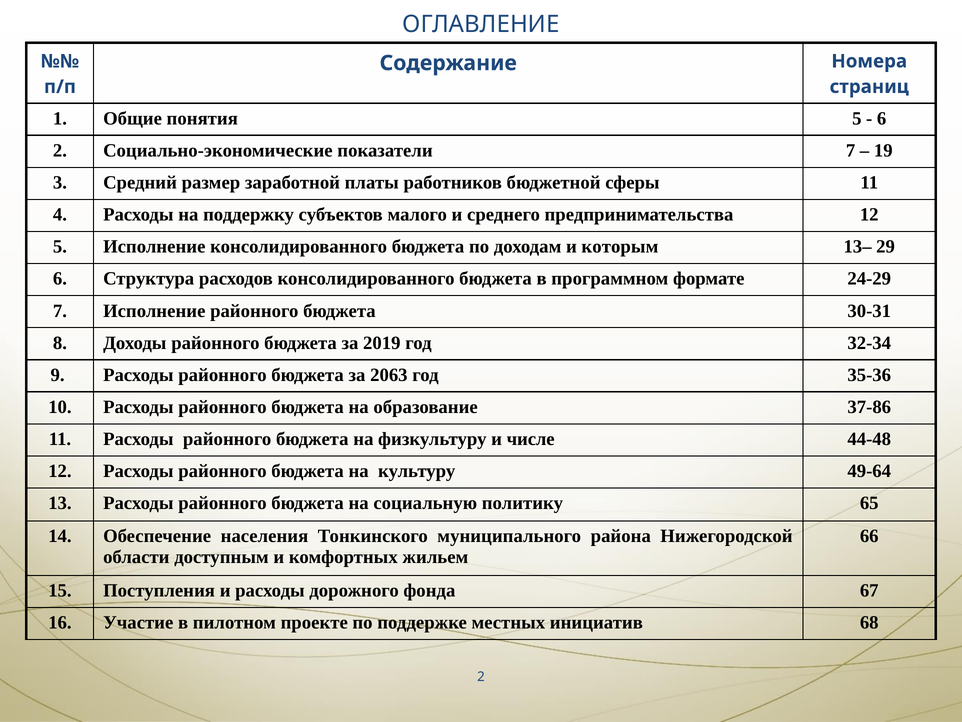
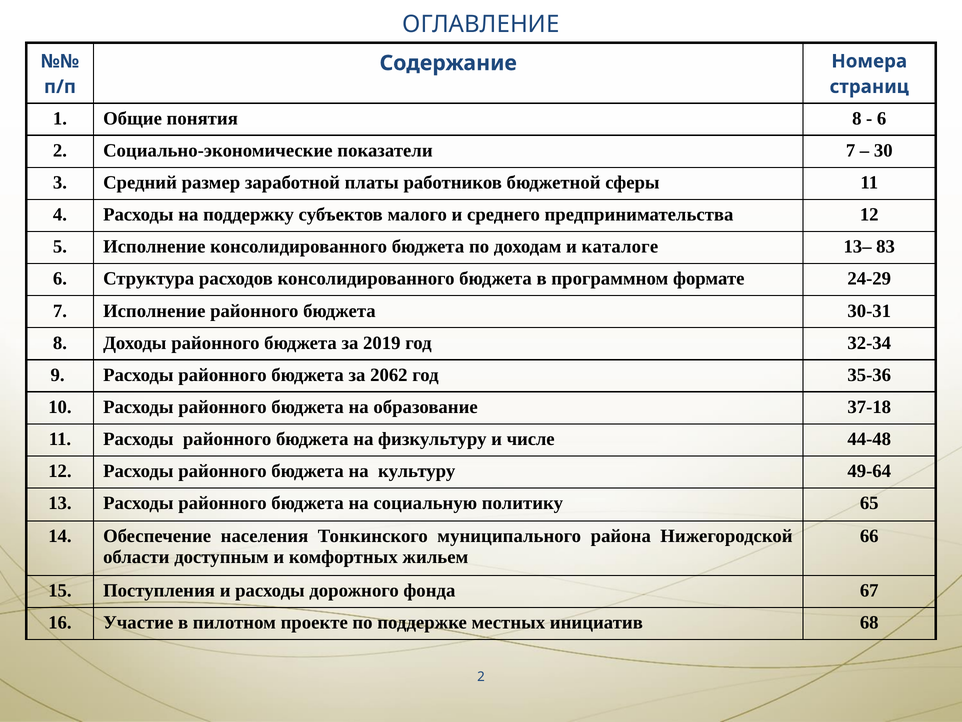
понятия 5: 5 -> 8 (857, 118)
19: 19 -> 30 (883, 150)
которым: которым -> каталоге (620, 247)
29: 29 -> 83 (886, 247)
2063: 2063 -> 2062 (389, 375)
37-86: 37-86 -> 37-18 (869, 407)
